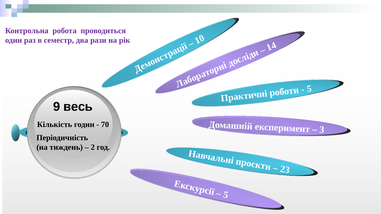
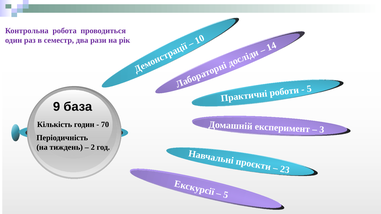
весь: весь -> база (78, 107)
